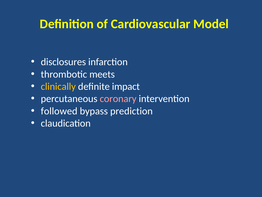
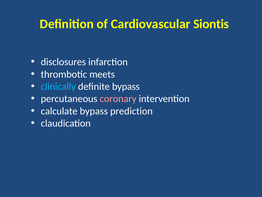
Model: Model -> Siontis (211, 24)
clinically colour: yellow -> light blue (58, 86)
definite impact: impact -> bypass (126, 86)
followed: followed -> calculate (59, 111)
